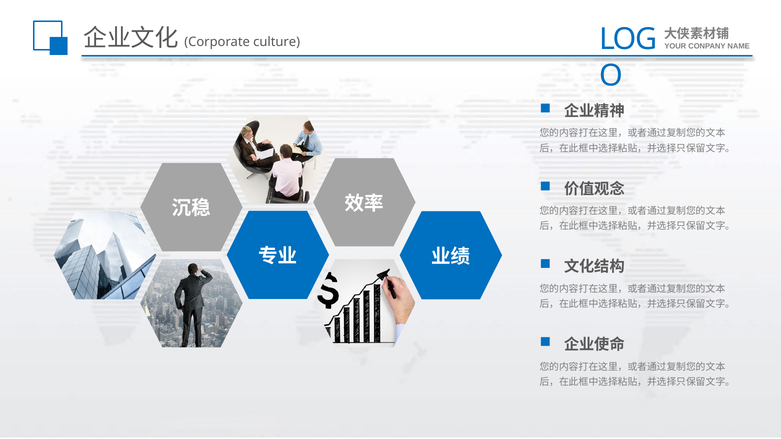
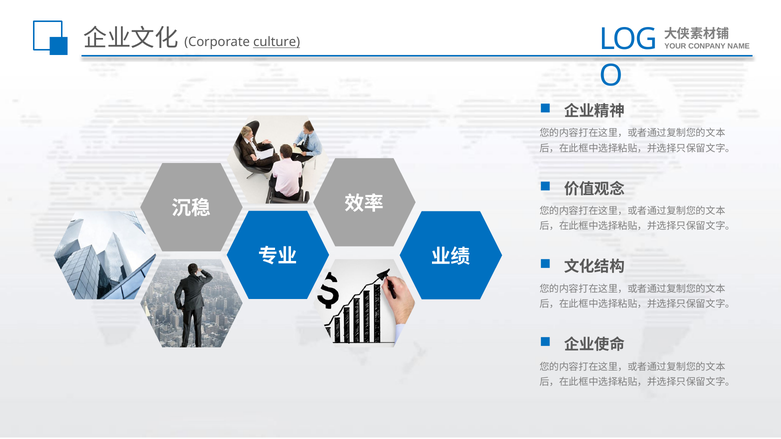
culture underline: none -> present (277, 42)
